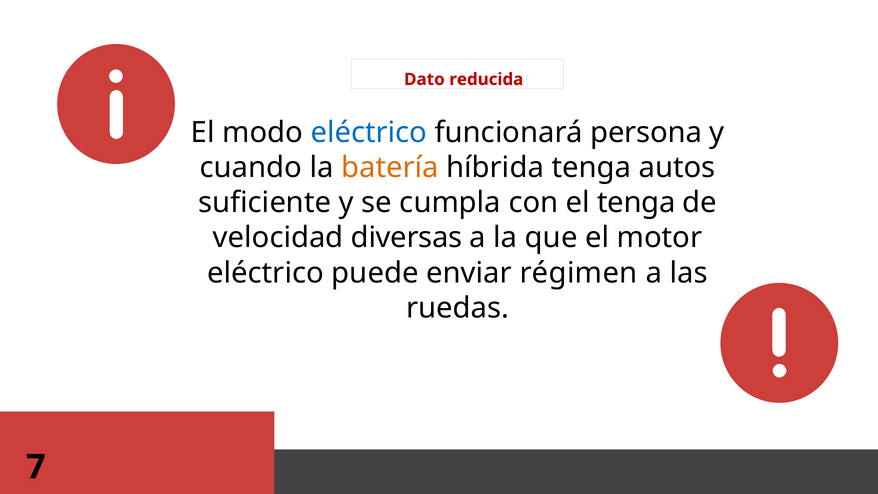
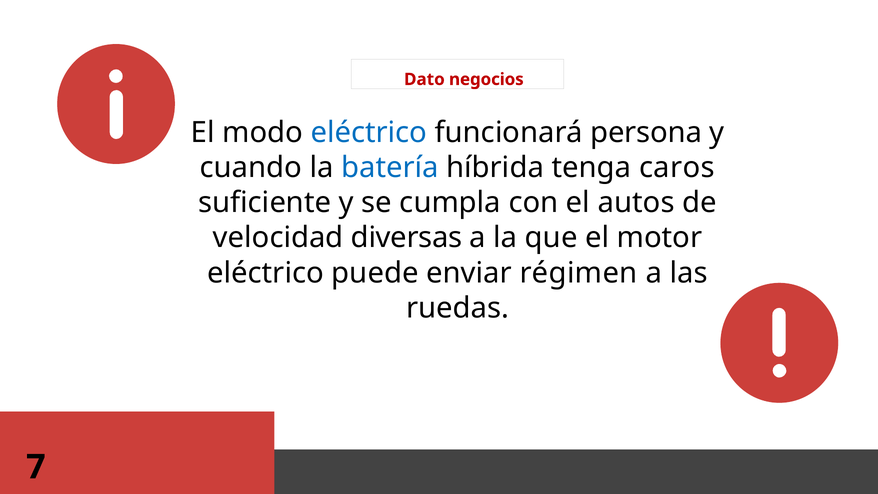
reducida: reducida -> negocios (486, 79)
batería colour: orange -> blue (390, 168)
autos: autos -> caros (677, 168)
el tenga: tenga -> autos (636, 203)
